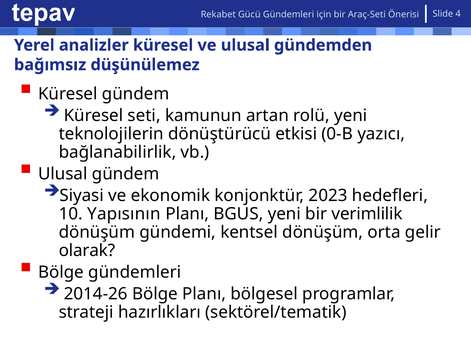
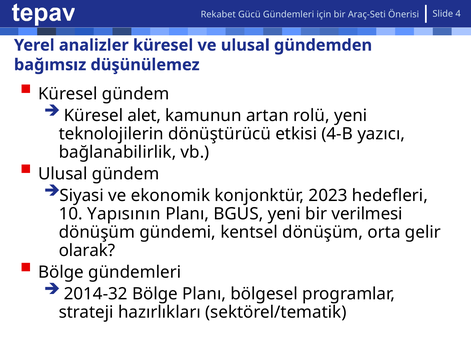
seti: seti -> alet (144, 116)
0-B: 0-B -> 4-B (337, 134)
verimlilik: verimlilik -> verilmesi (367, 214)
2014-26: 2014-26 -> 2014-32 (96, 294)
